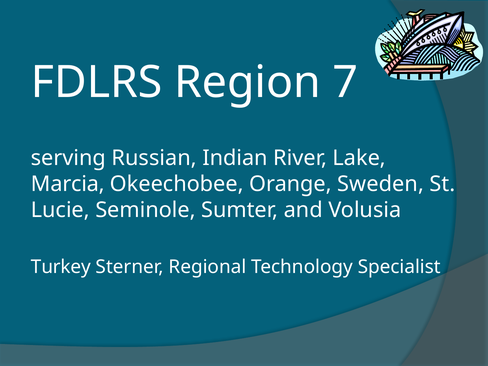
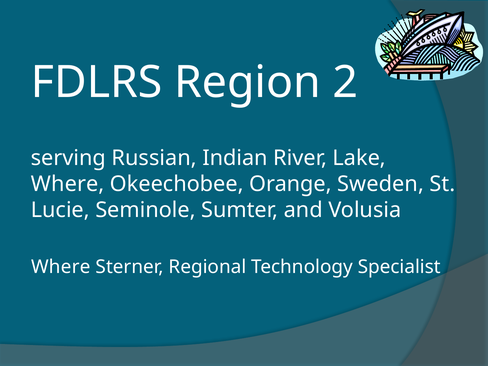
7: 7 -> 2 (345, 82)
Marcia: Marcia -> Where (68, 184)
Turkey: Turkey -> Where (61, 267)
